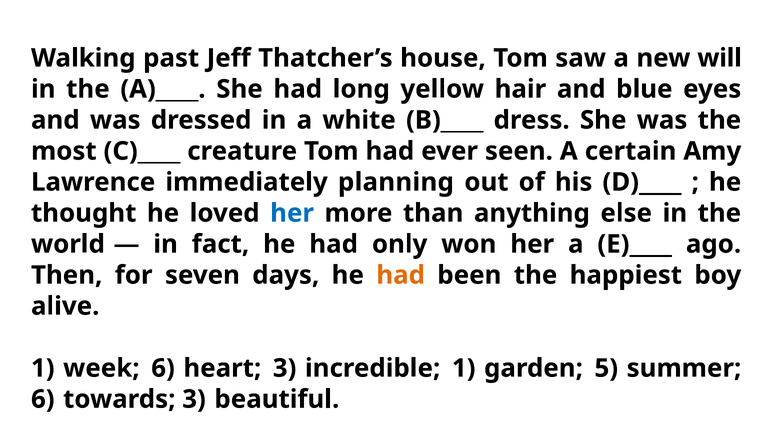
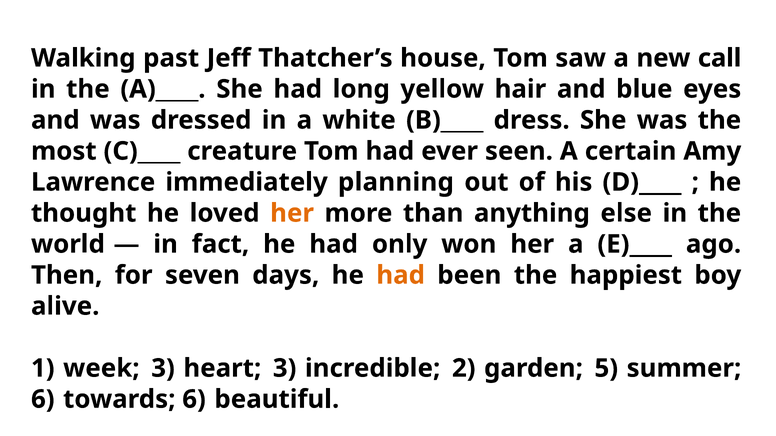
will: will -> call (720, 58)
her colour: blue -> orange (292, 213)
week 6: 6 -> 3 (163, 369)
incredible 1: 1 -> 2 (464, 369)
towards 3: 3 -> 6 (194, 400)
